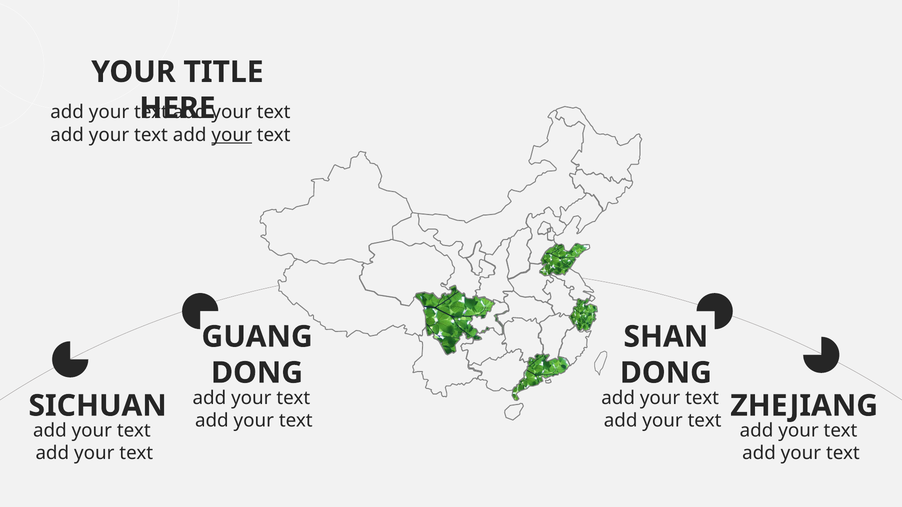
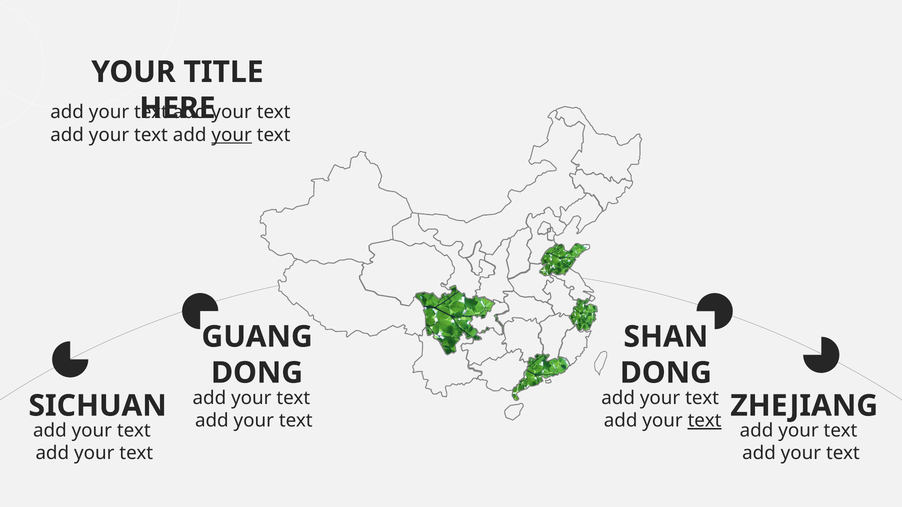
text underline: none -> present (705, 421)
